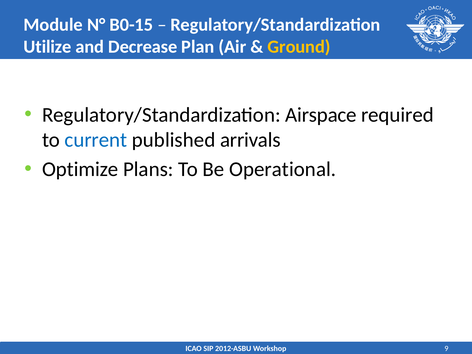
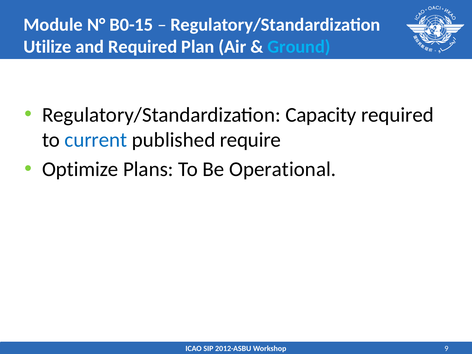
and Decrease: Decrease -> Required (143, 47)
Ground colour: yellow -> light blue (299, 47)
Airspace: Airspace -> Capacity (321, 115)
arrivals: arrivals -> require (250, 140)
